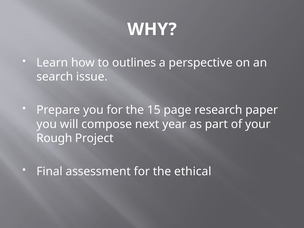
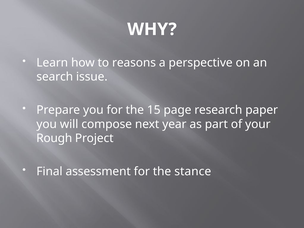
outlines: outlines -> reasons (134, 63)
ethical: ethical -> stance (193, 171)
